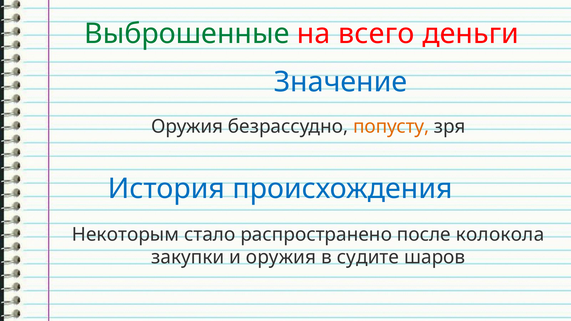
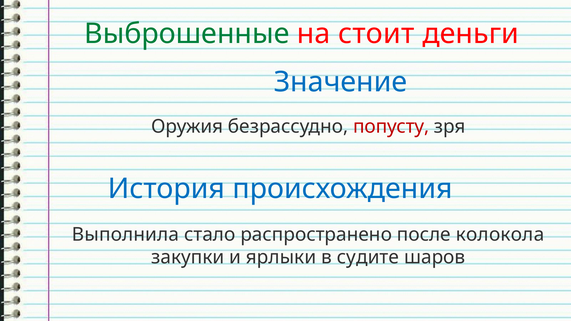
всего: всего -> стоит (376, 34)
попусту colour: orange -> red (391, 127)
Некоторым: Некоторым -> Выполнила (125, 235)
и оружия: оружия -> ярлыки (281, 257)
